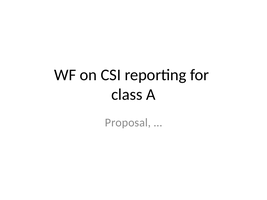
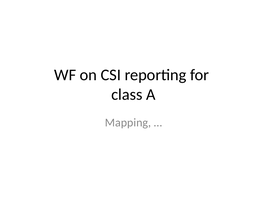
Proposal: Proposal -> Mapping (128, 123)
